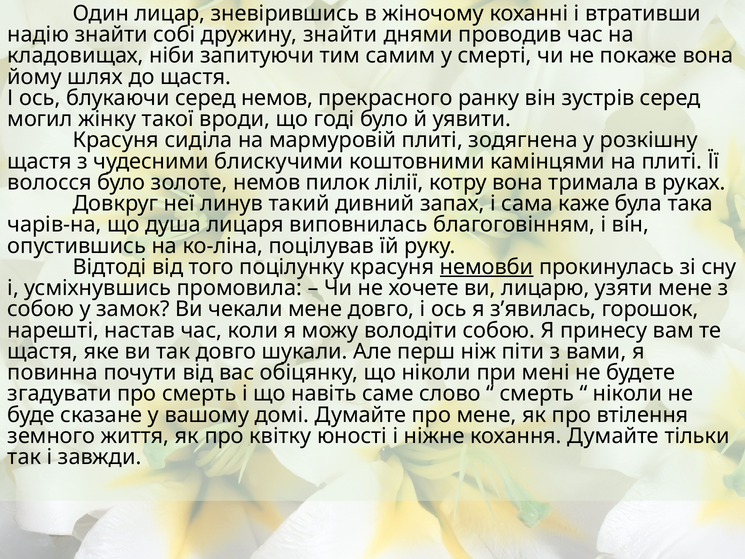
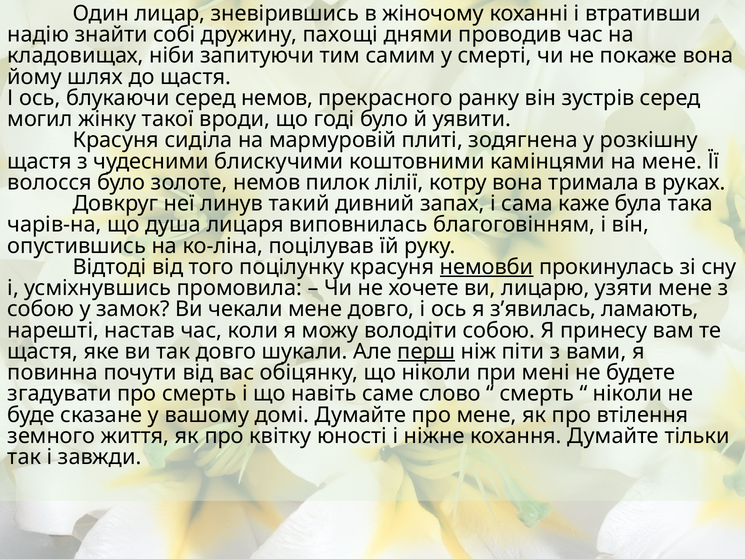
дружину знайти: знайти -> пахощі (340, 35)
на плиті: плиті -> мене (672, 161)
горошок: горошок -> ламають (650, 309)
перш underline: none -> present (426, 351)
